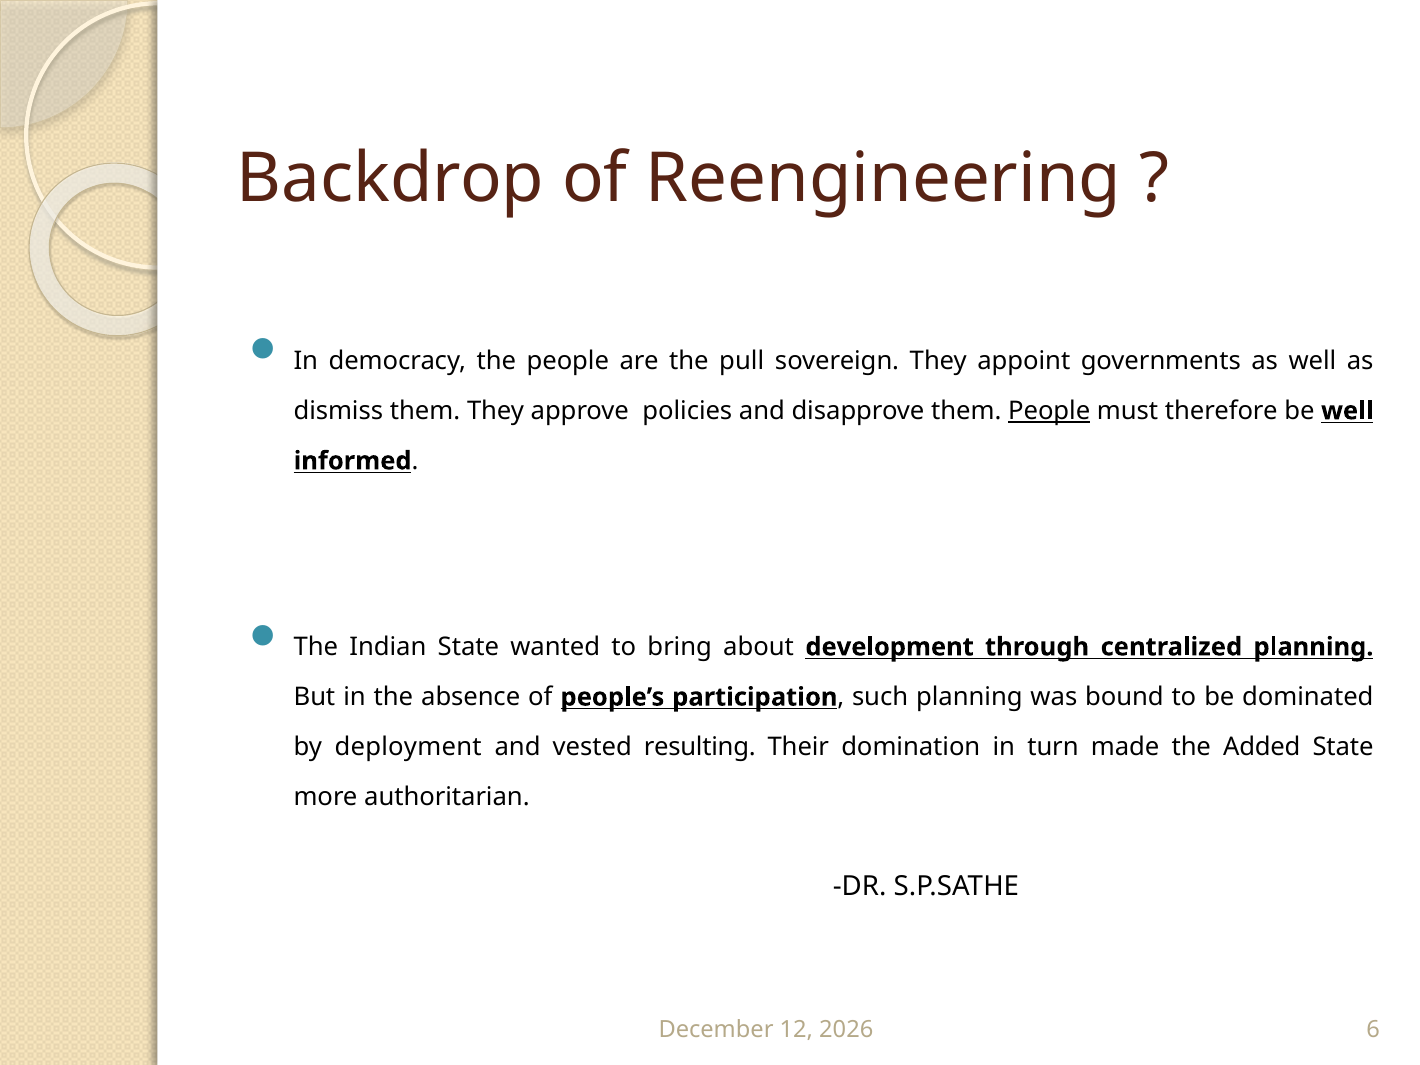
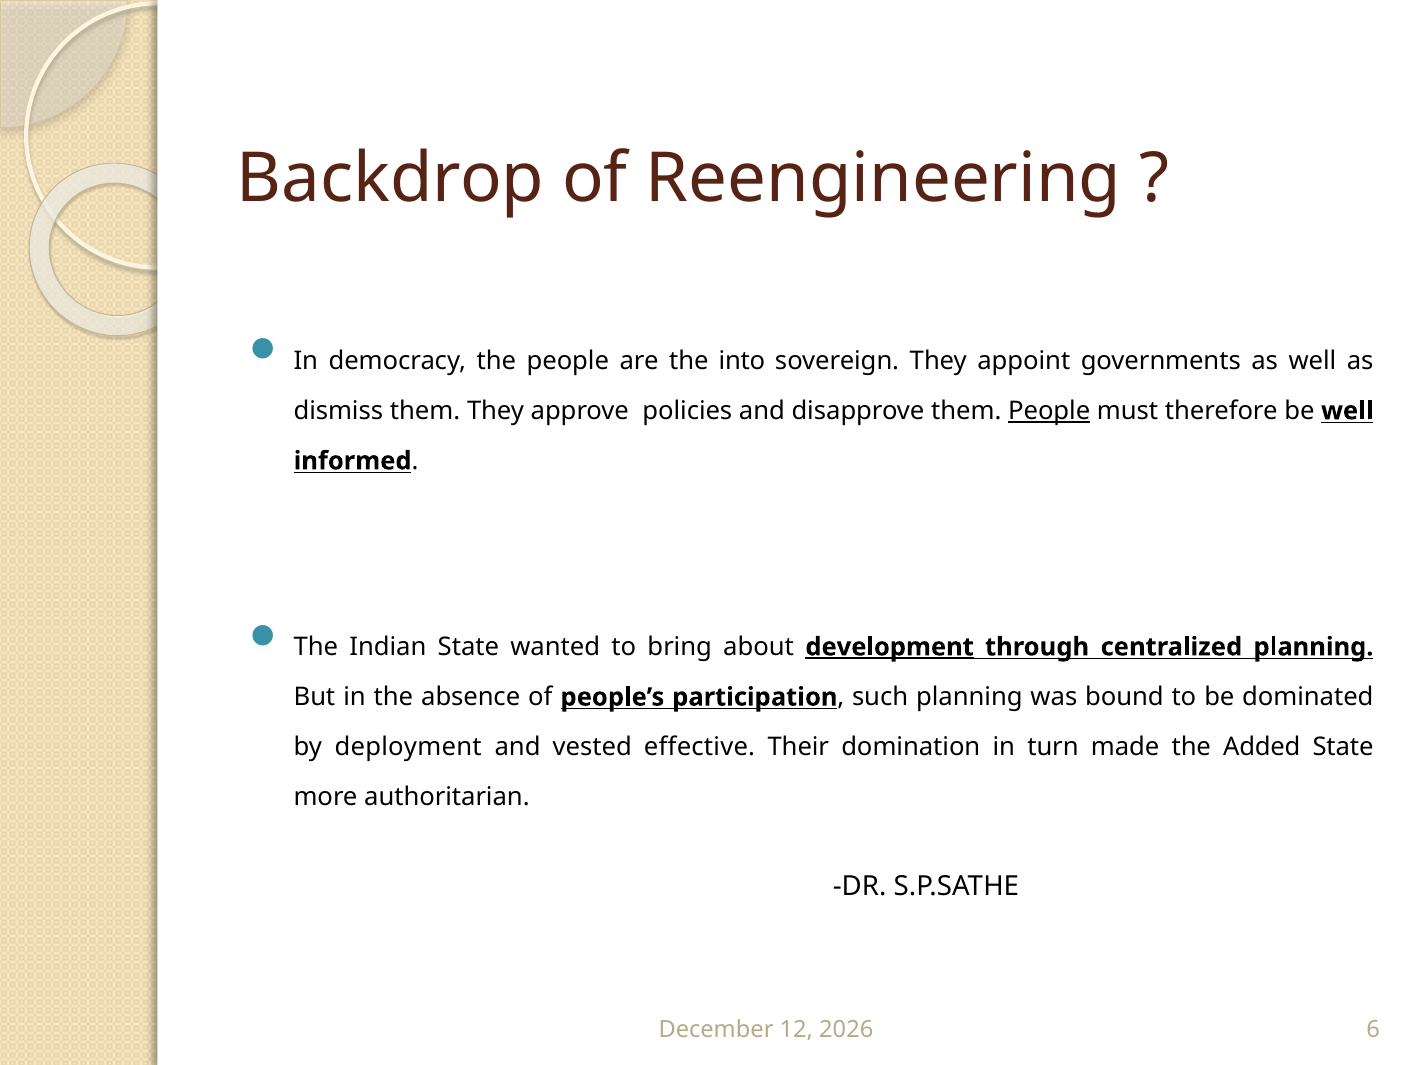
pull: pull -> into (742, 361)
development underline: none -> present (890, 647)
resulting: resulting -> effective (700, 747)
